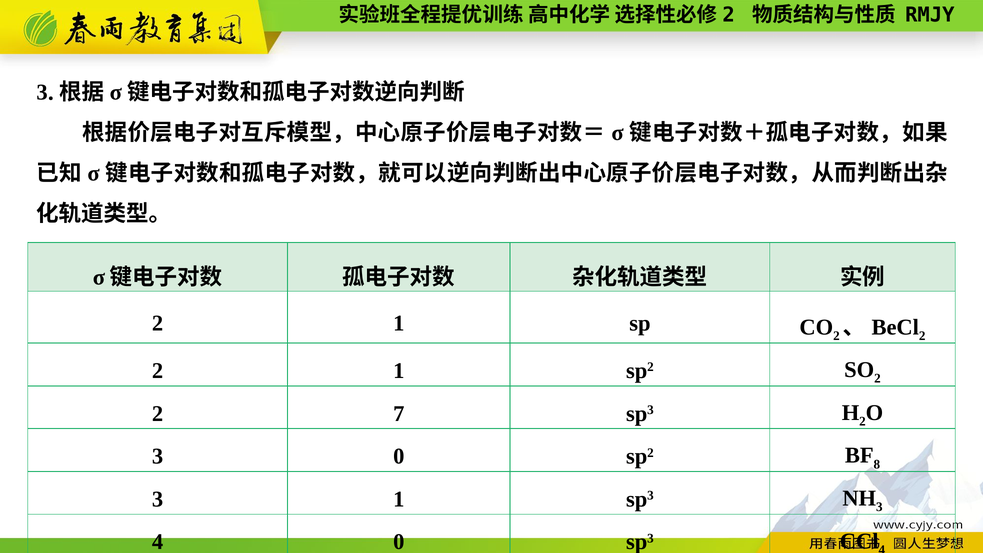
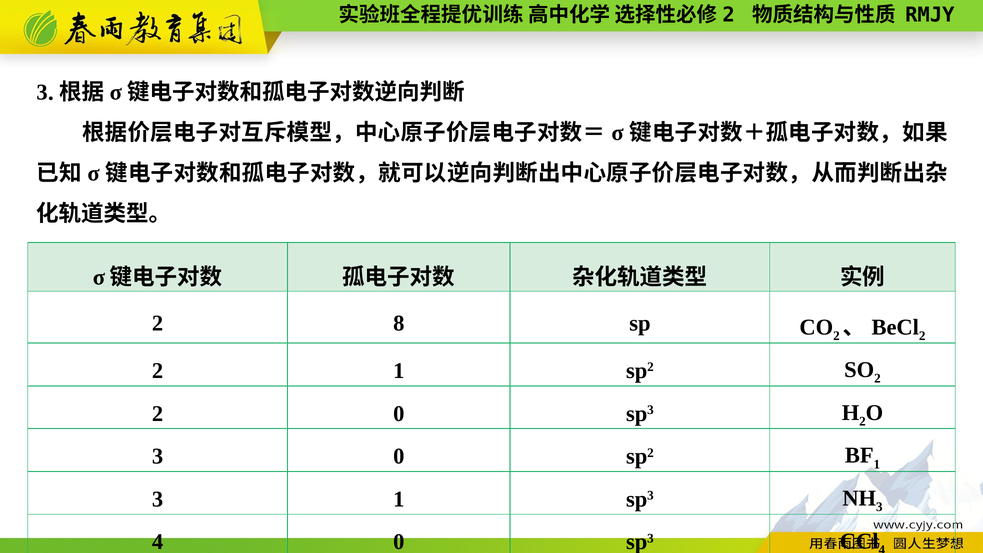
1: 1 -> 8 (399, 324)
2 7: 7 -> 0 (399, 414)
8: 8 -> 1 (877, 464)
